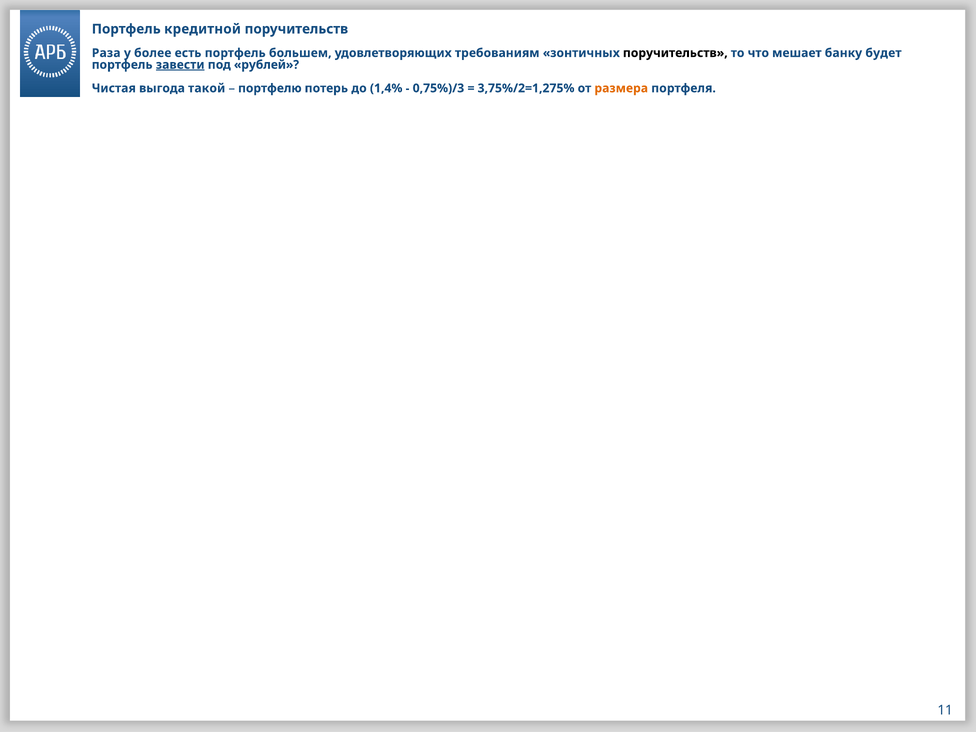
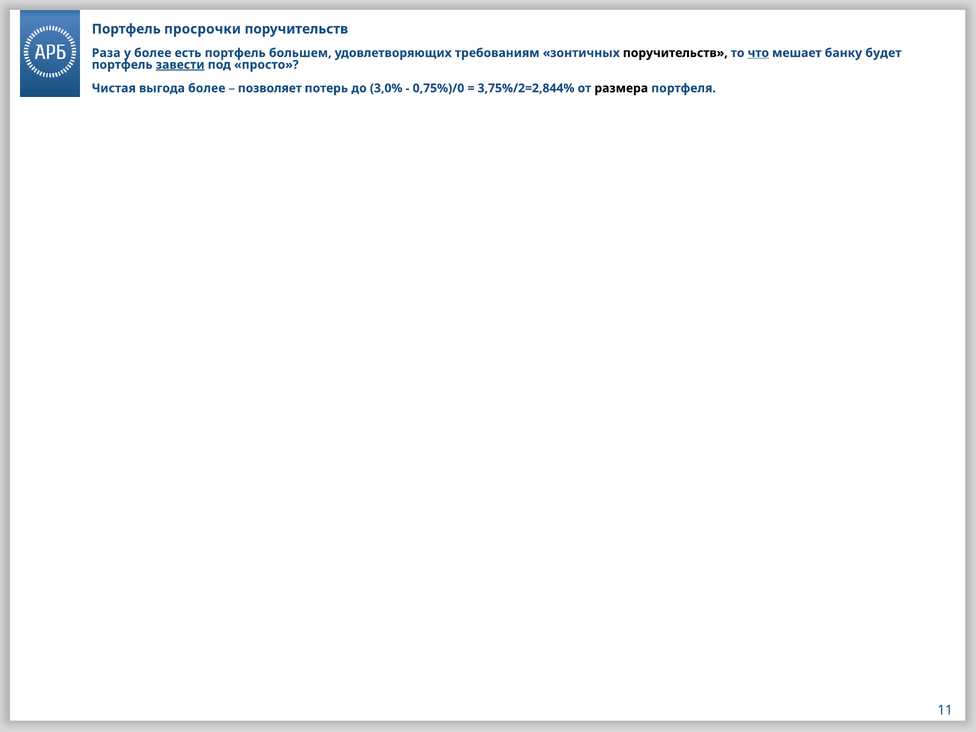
кредитной: кредитной -> просрочки (203, 29)
что underline: none -> present (758, 53)
рублей: рублей -> просто (266, 65)
выгода такой: такой -> более (207, 88)
портфелю: портфелю -> позволяет (270, 88)
1,4%: 1,4% -> 3,0% (386, 88)
0,75%)/3: 0,75%)/3 -> 0,75%)/0 (438, 88)
3,75%/2=1,275%: 3,75%/2=1,275% -> 3,75%/2=2,844% (526, 88)
размера colour: orange -> black (621, 88)
